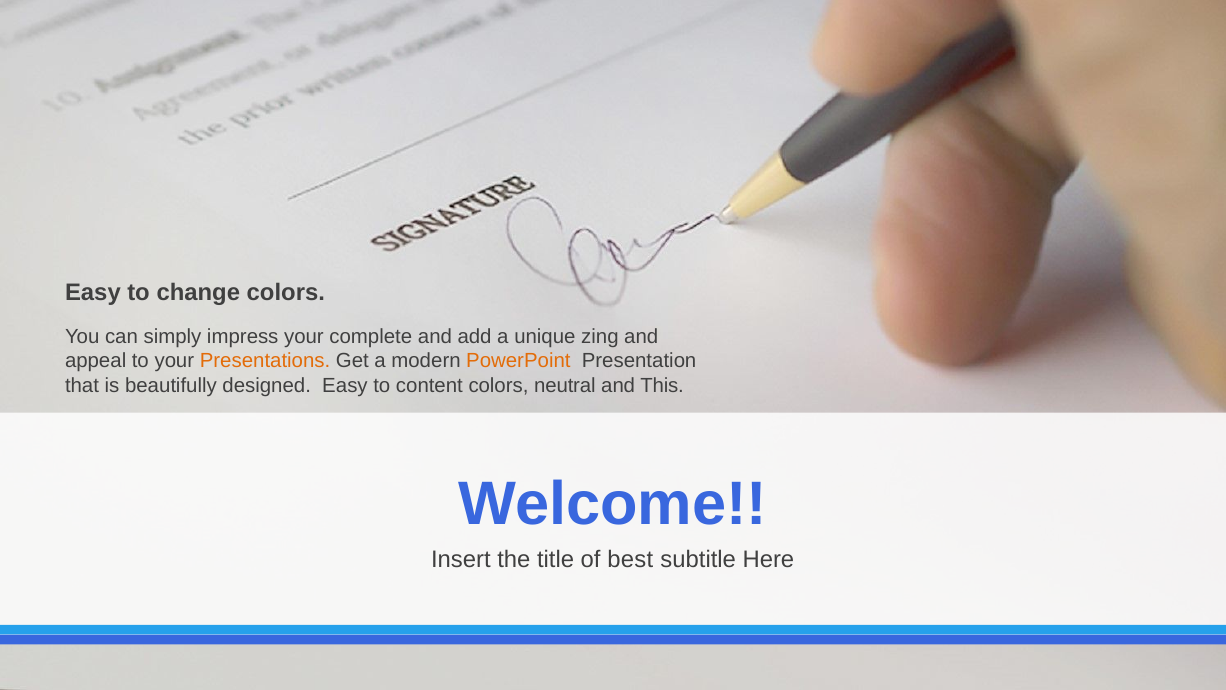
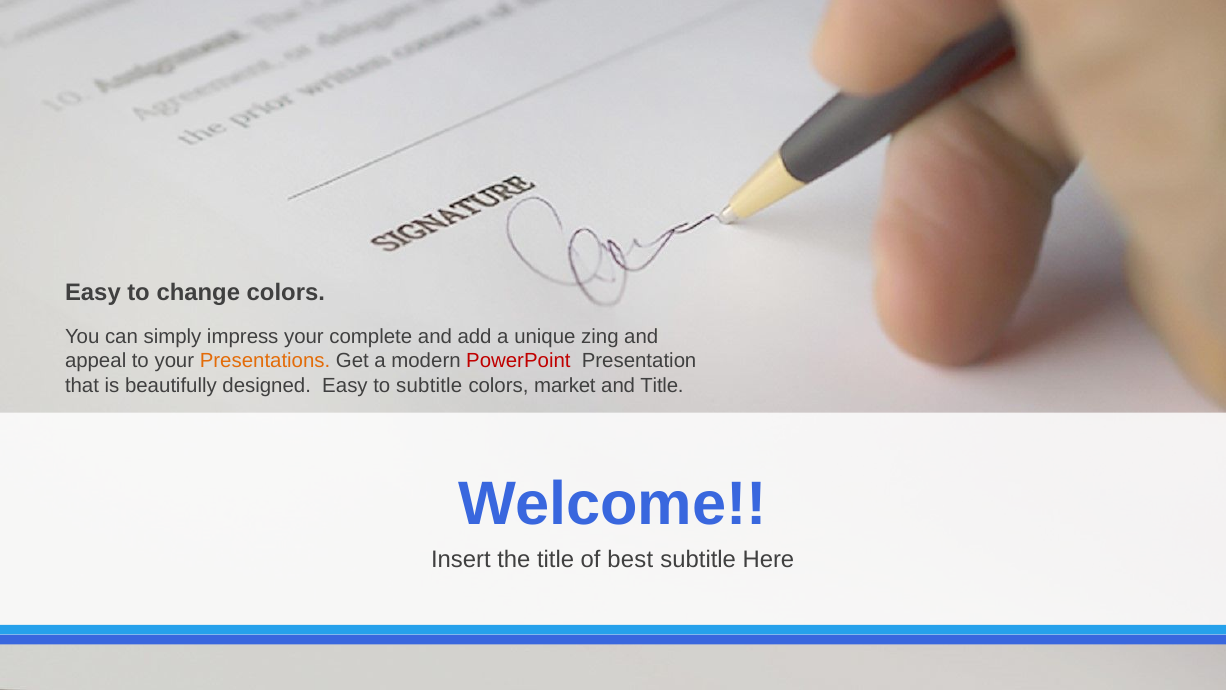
PowerPoint colour: orange -> red (518, 361)
to content: content -> subtitle (429, 385)
neutral: neutral -> market (565, 385)
and This: This -> Title (662, 385)
